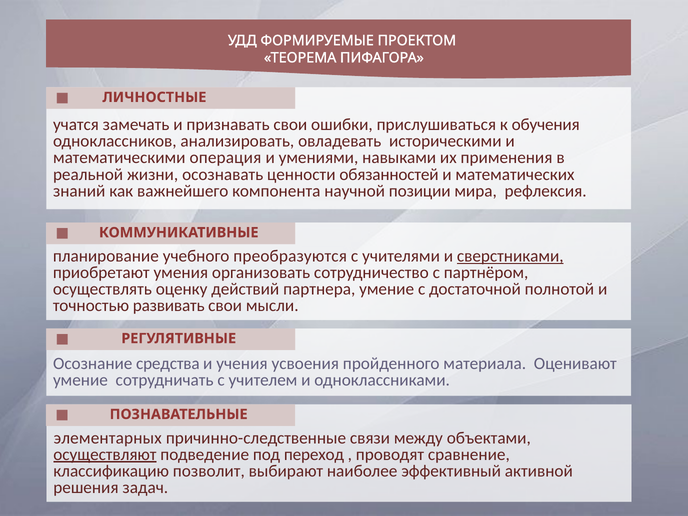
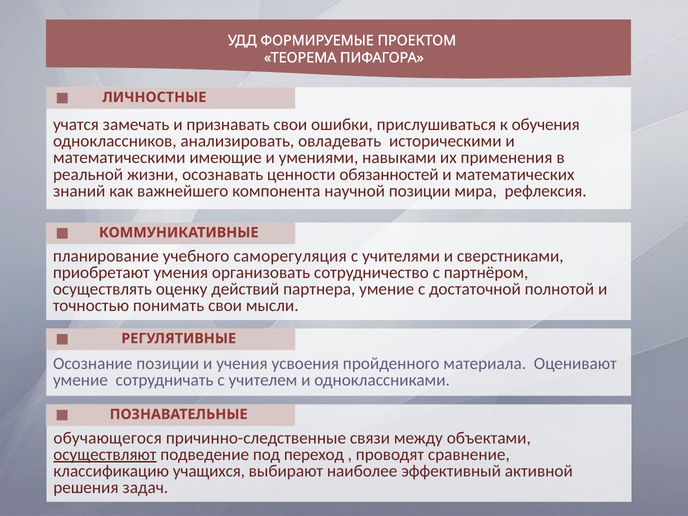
операция: операция -> имеющие (226, 158)
преобразуются: преобразуются -> саморегуляция (290, 256)
сверстниками underline: present -> none (510, 256)
развивать: развивать -> понимать (169, 306)
Осознание средства: средства -> позиции (168, 363)
элементарных: элементарных -> обучающегося (108, 438)
позволит: позволит -> учащихся (209, 471)
